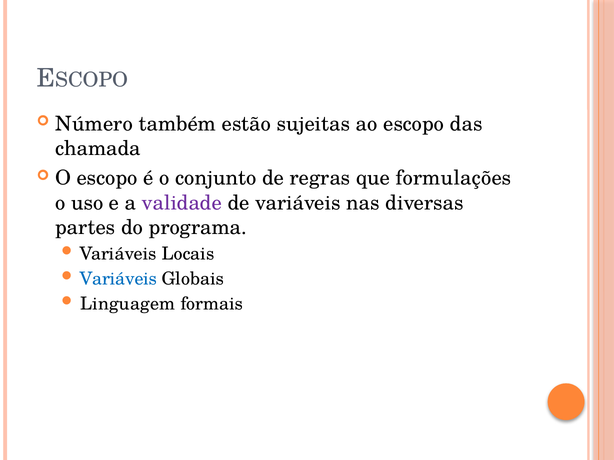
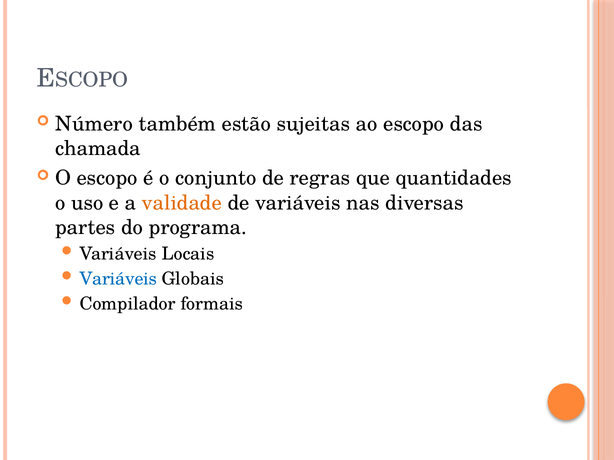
formulações: formulações -> quantidades (454, 178)
validade colour: purple -> orange (182, 203)
Linguagem: Linguagem -> Compilador (128, 304)
